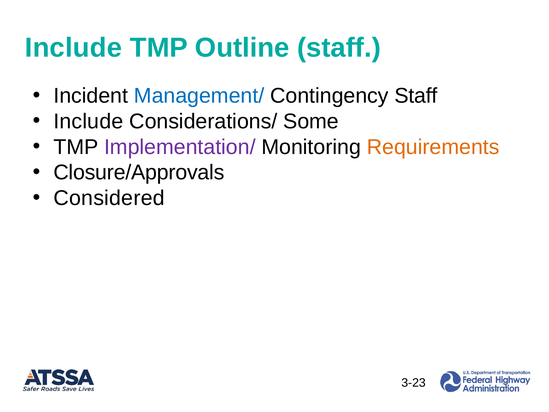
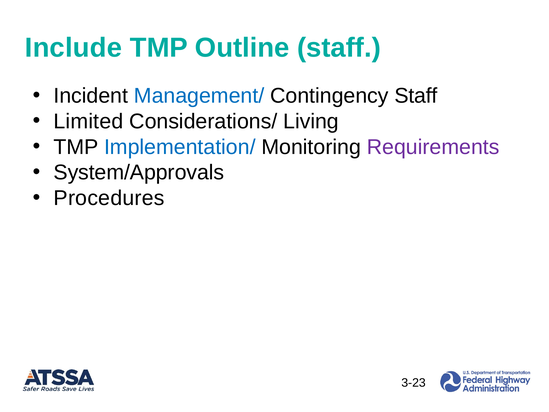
Include: Include -> Limited (88, 121)
Some: Some -> Living (311, 121)
Implementation/ colour: purple -> blue (180, 147)
Requirements colour: orange -> purple (433, 147)
Closure/Approvals: Closure/Approvals -> System/Approvals (139, 172)
Considered: Considered -> Procedures (109, 198)
